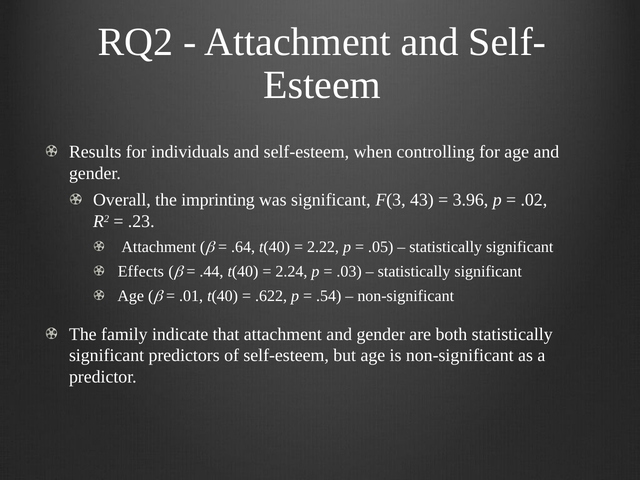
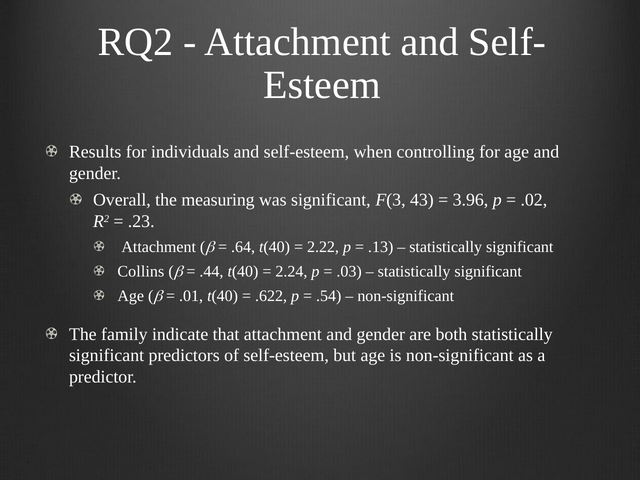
imprinting: imprinting -> measuring (218, 200)
.05: .05 -> .13 (381, 247)
Effects: Effects -> Collins (141, 271)
